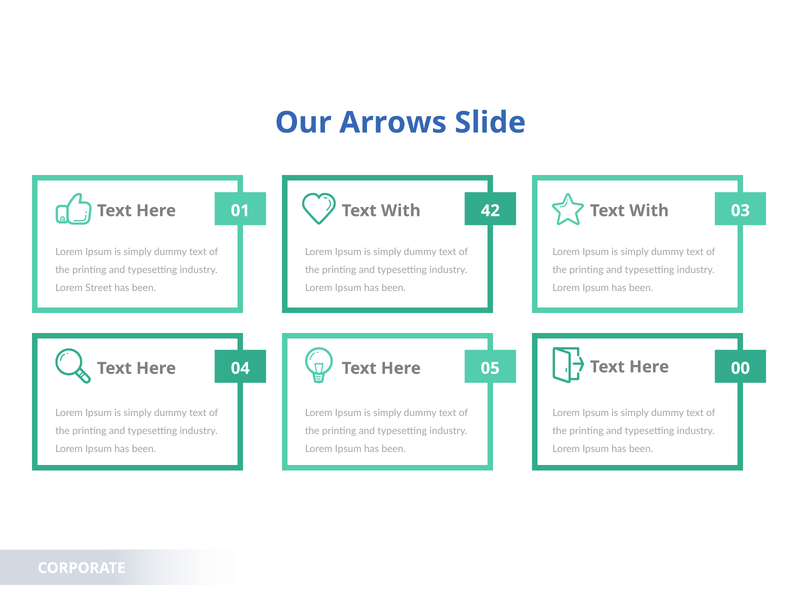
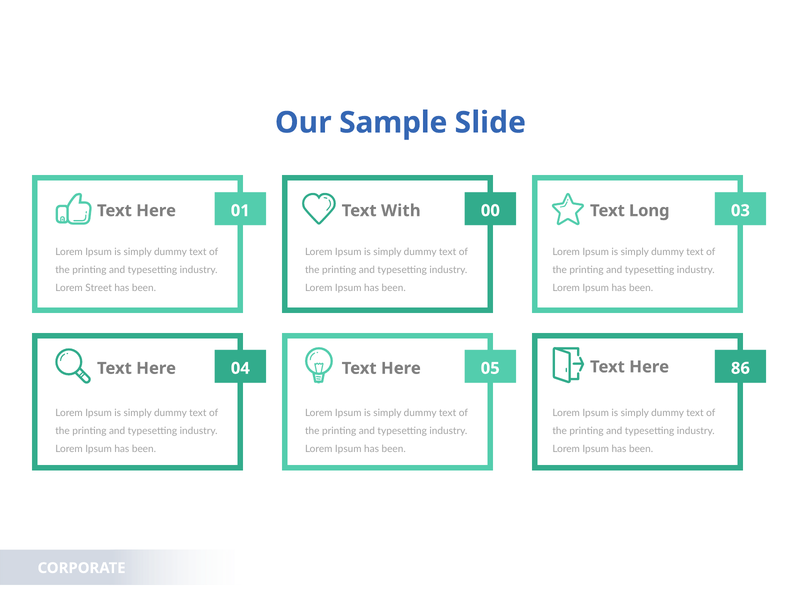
Arrows: Arrows -> Sample (393, 123)
42: 42 -> 00 (490, 211)
With: With -> Long (649, 211)
00: 00 -> 86 (740, 368)
